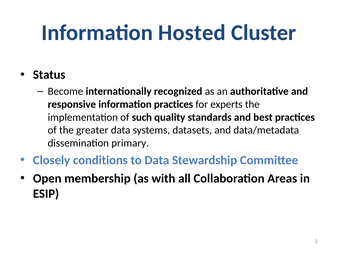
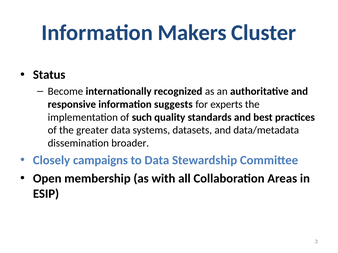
Hosted: Hosted -> Makers (192, 33)
information practices: practices -> suggests (173, 105)
primary: primary -> broader (130, 143)
conditions: conditions -> campaigns (100, 161)
